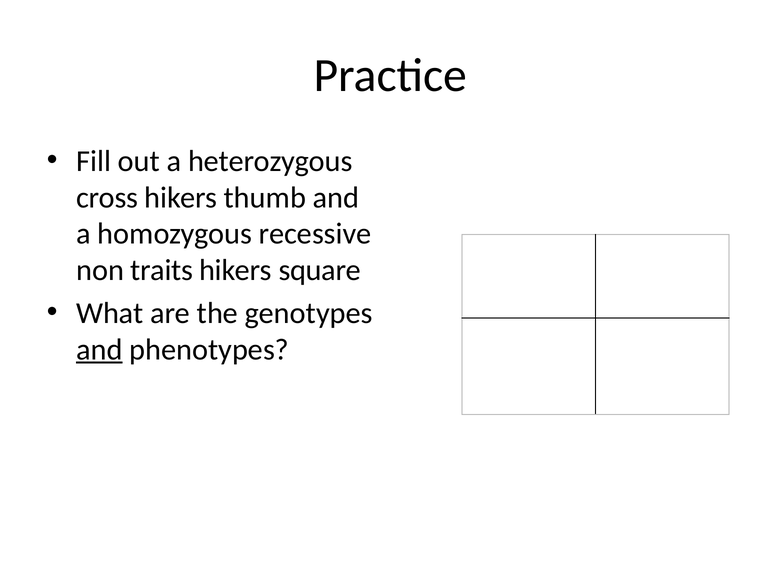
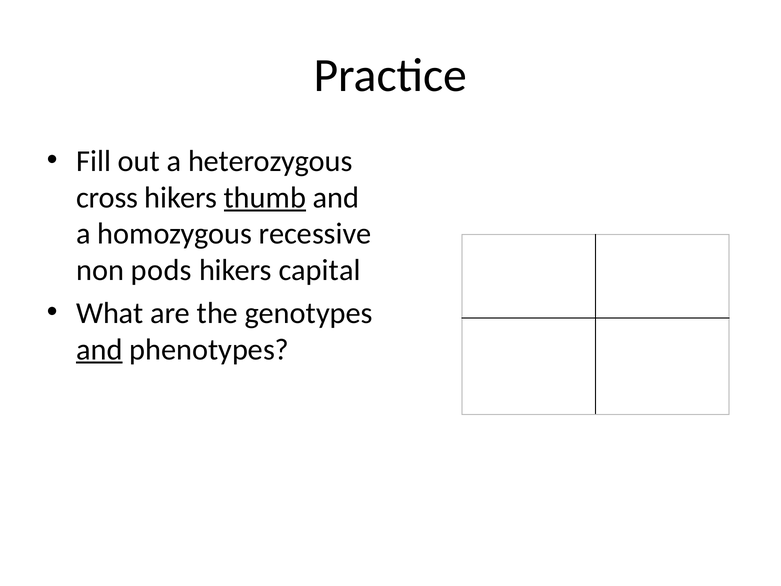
thumb underline: none -> present (265, 197)
traits: traits -> pods (161, 270)
square: square -> capital (320, 270)
